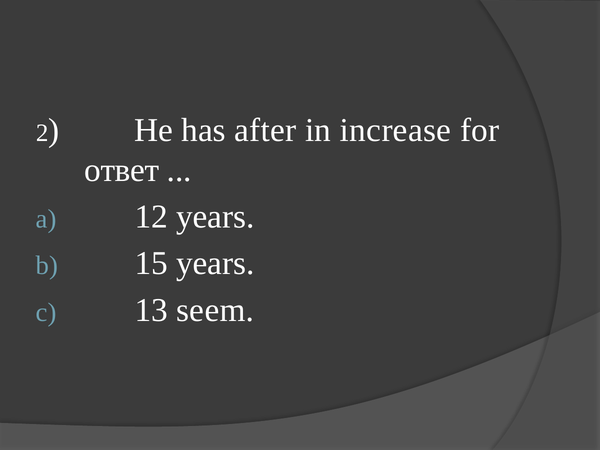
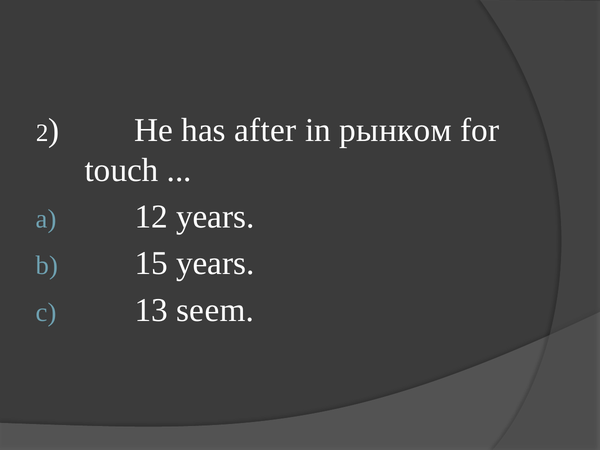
increase: increase -> рынком (396, 130)
ответ: ответ -> touch (122, 170)
